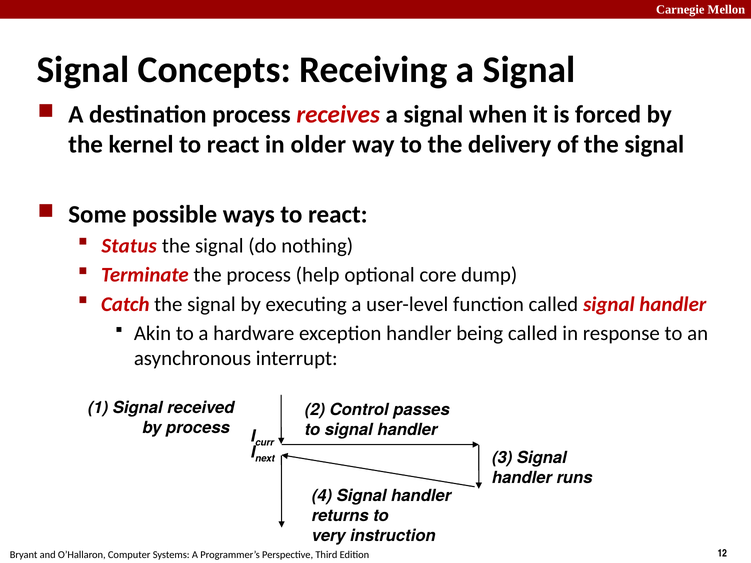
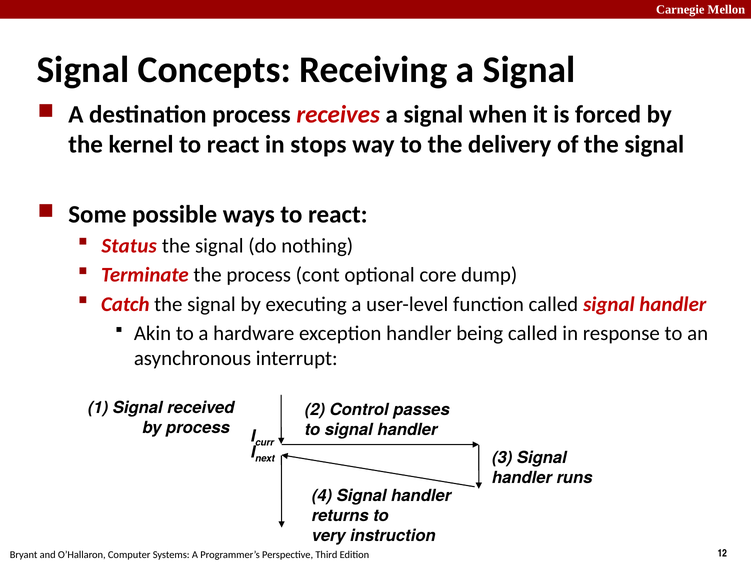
older: older -> stops (318, 144)
help: help -> cont (318, 275)
